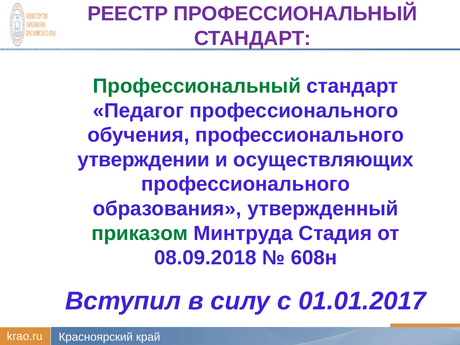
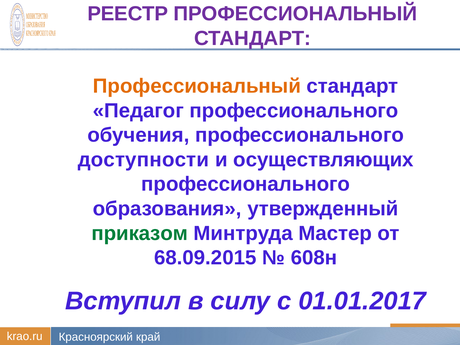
Профессиональный colour: green -> orange (197, 86)
утверждении: утверждении -> доступности (143, 160)
Стадия: Стадия -> Мастер (335, 233)
08.09.2018: 08.09.2018 -> 68.09.2015 (205, 258)
